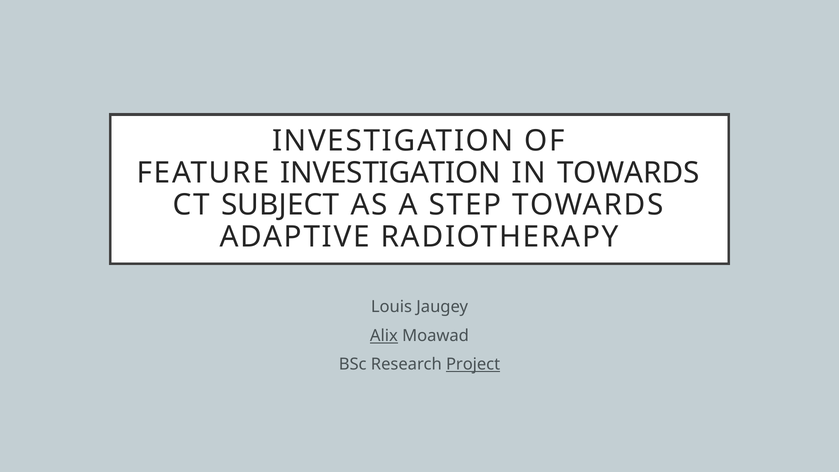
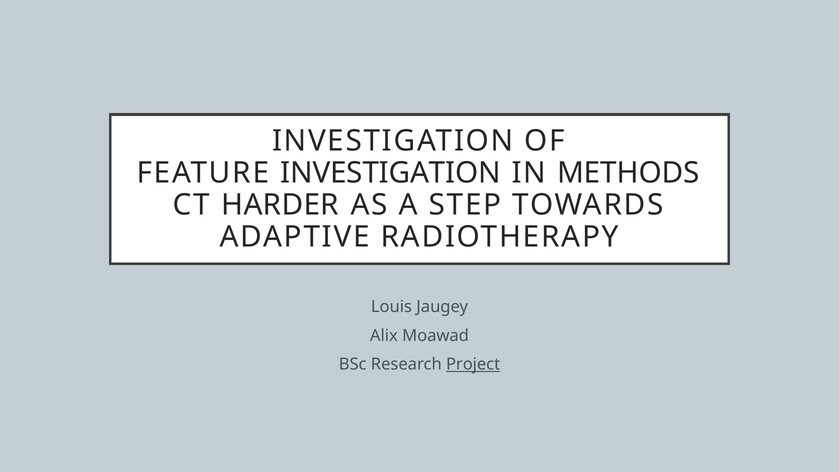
IN TOWARDS: TOWARDS -> METHODS (628, 173)
SUBJECT: SUBJECT -> HARDER (280, 205)
Alix underline: present -> none (384, 336)
